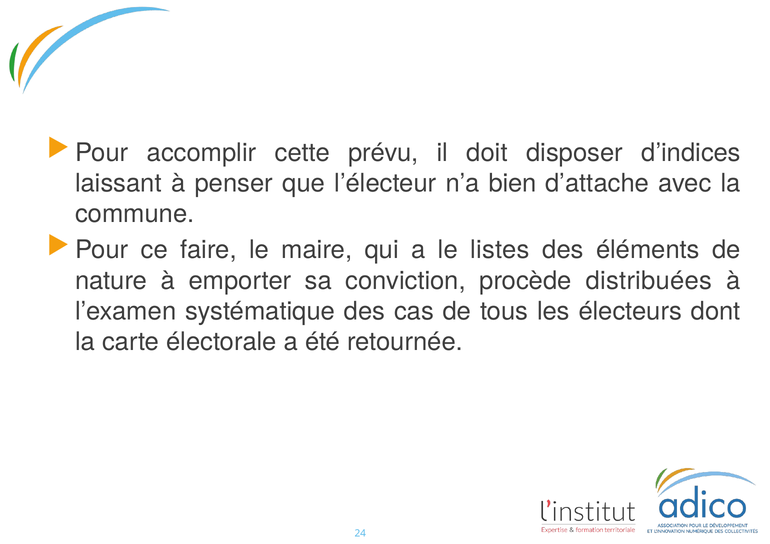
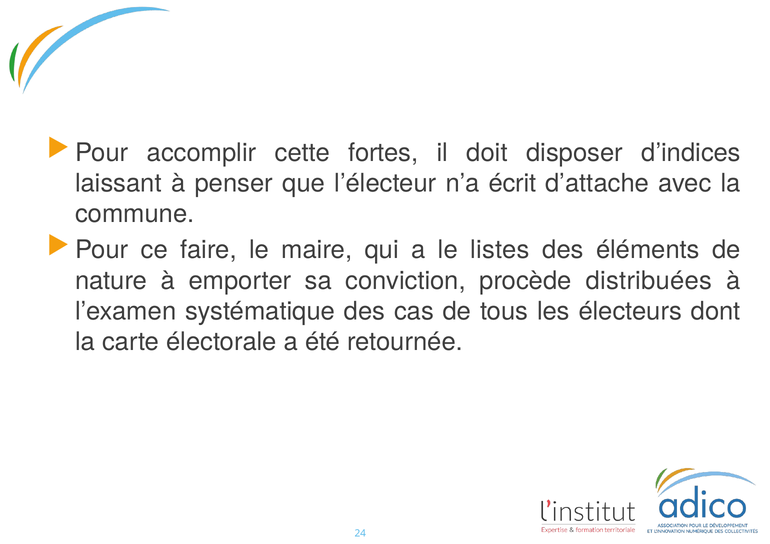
prévu: prévu -> fortes (383, 153)
bien: bien -> écrit (513, 183)
